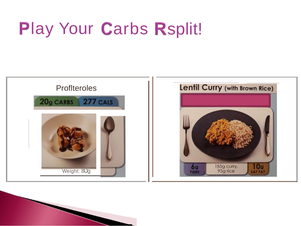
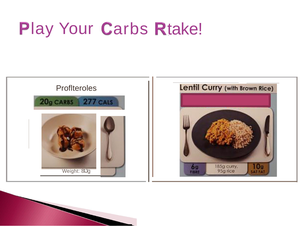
split: split -> take (185, 29)
